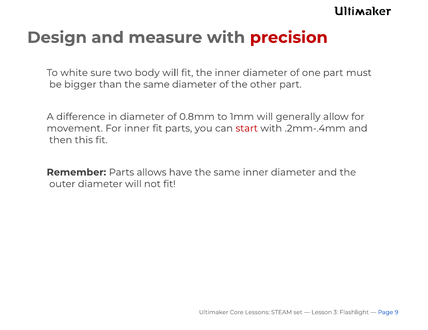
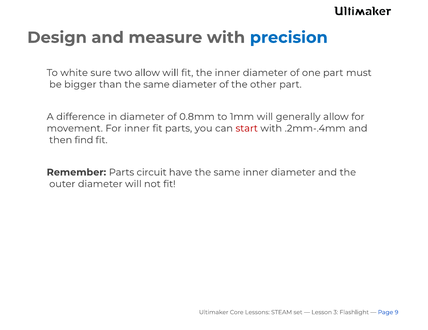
precision colour: red -> blue (289, 38)
two body: body -> allow (147, 73)
this: this -> find (84, 140)
allows: allows -> circuit (152, 173)
